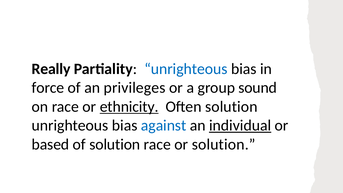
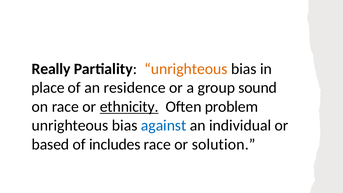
unrighteous colour: blue -> orange (186, 69)
force: force -> place (48, 88)
privileges: privileges -> residence (135, 88)
Often solution: solution -> problem (231, 107)
individual underline: present -> none (240, 125)
of solution: solution -> includes (115, 144)
